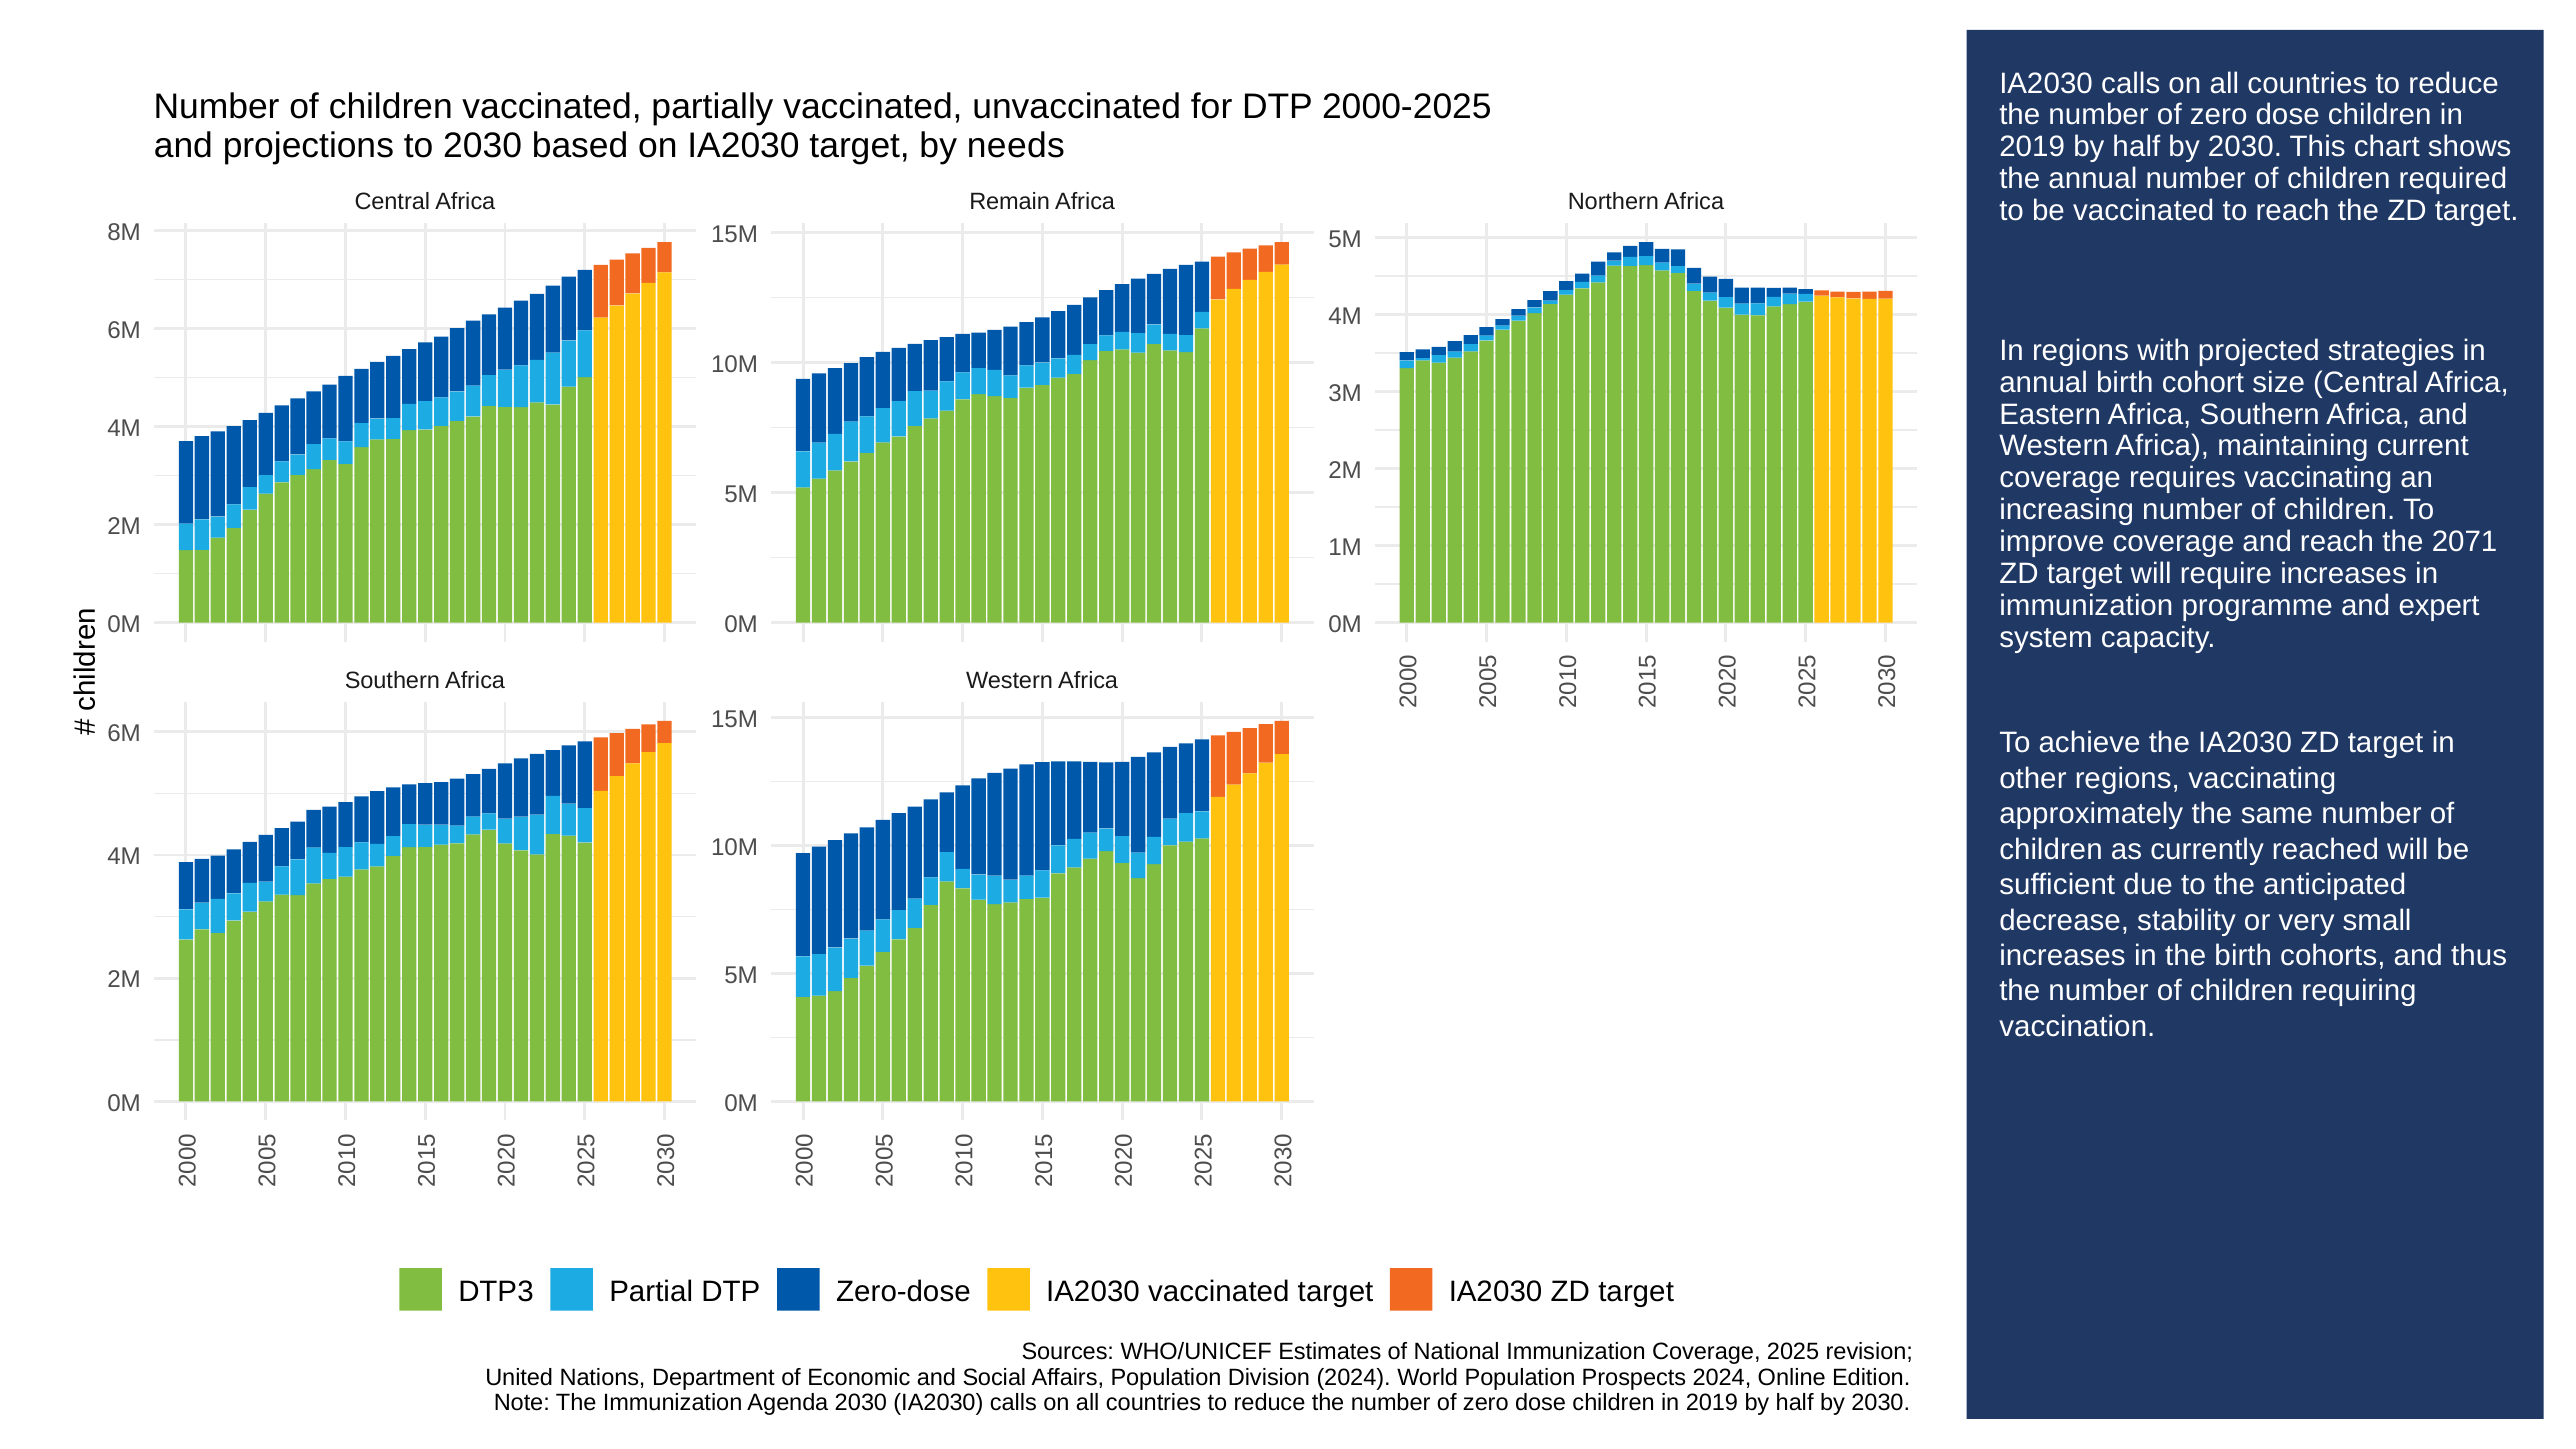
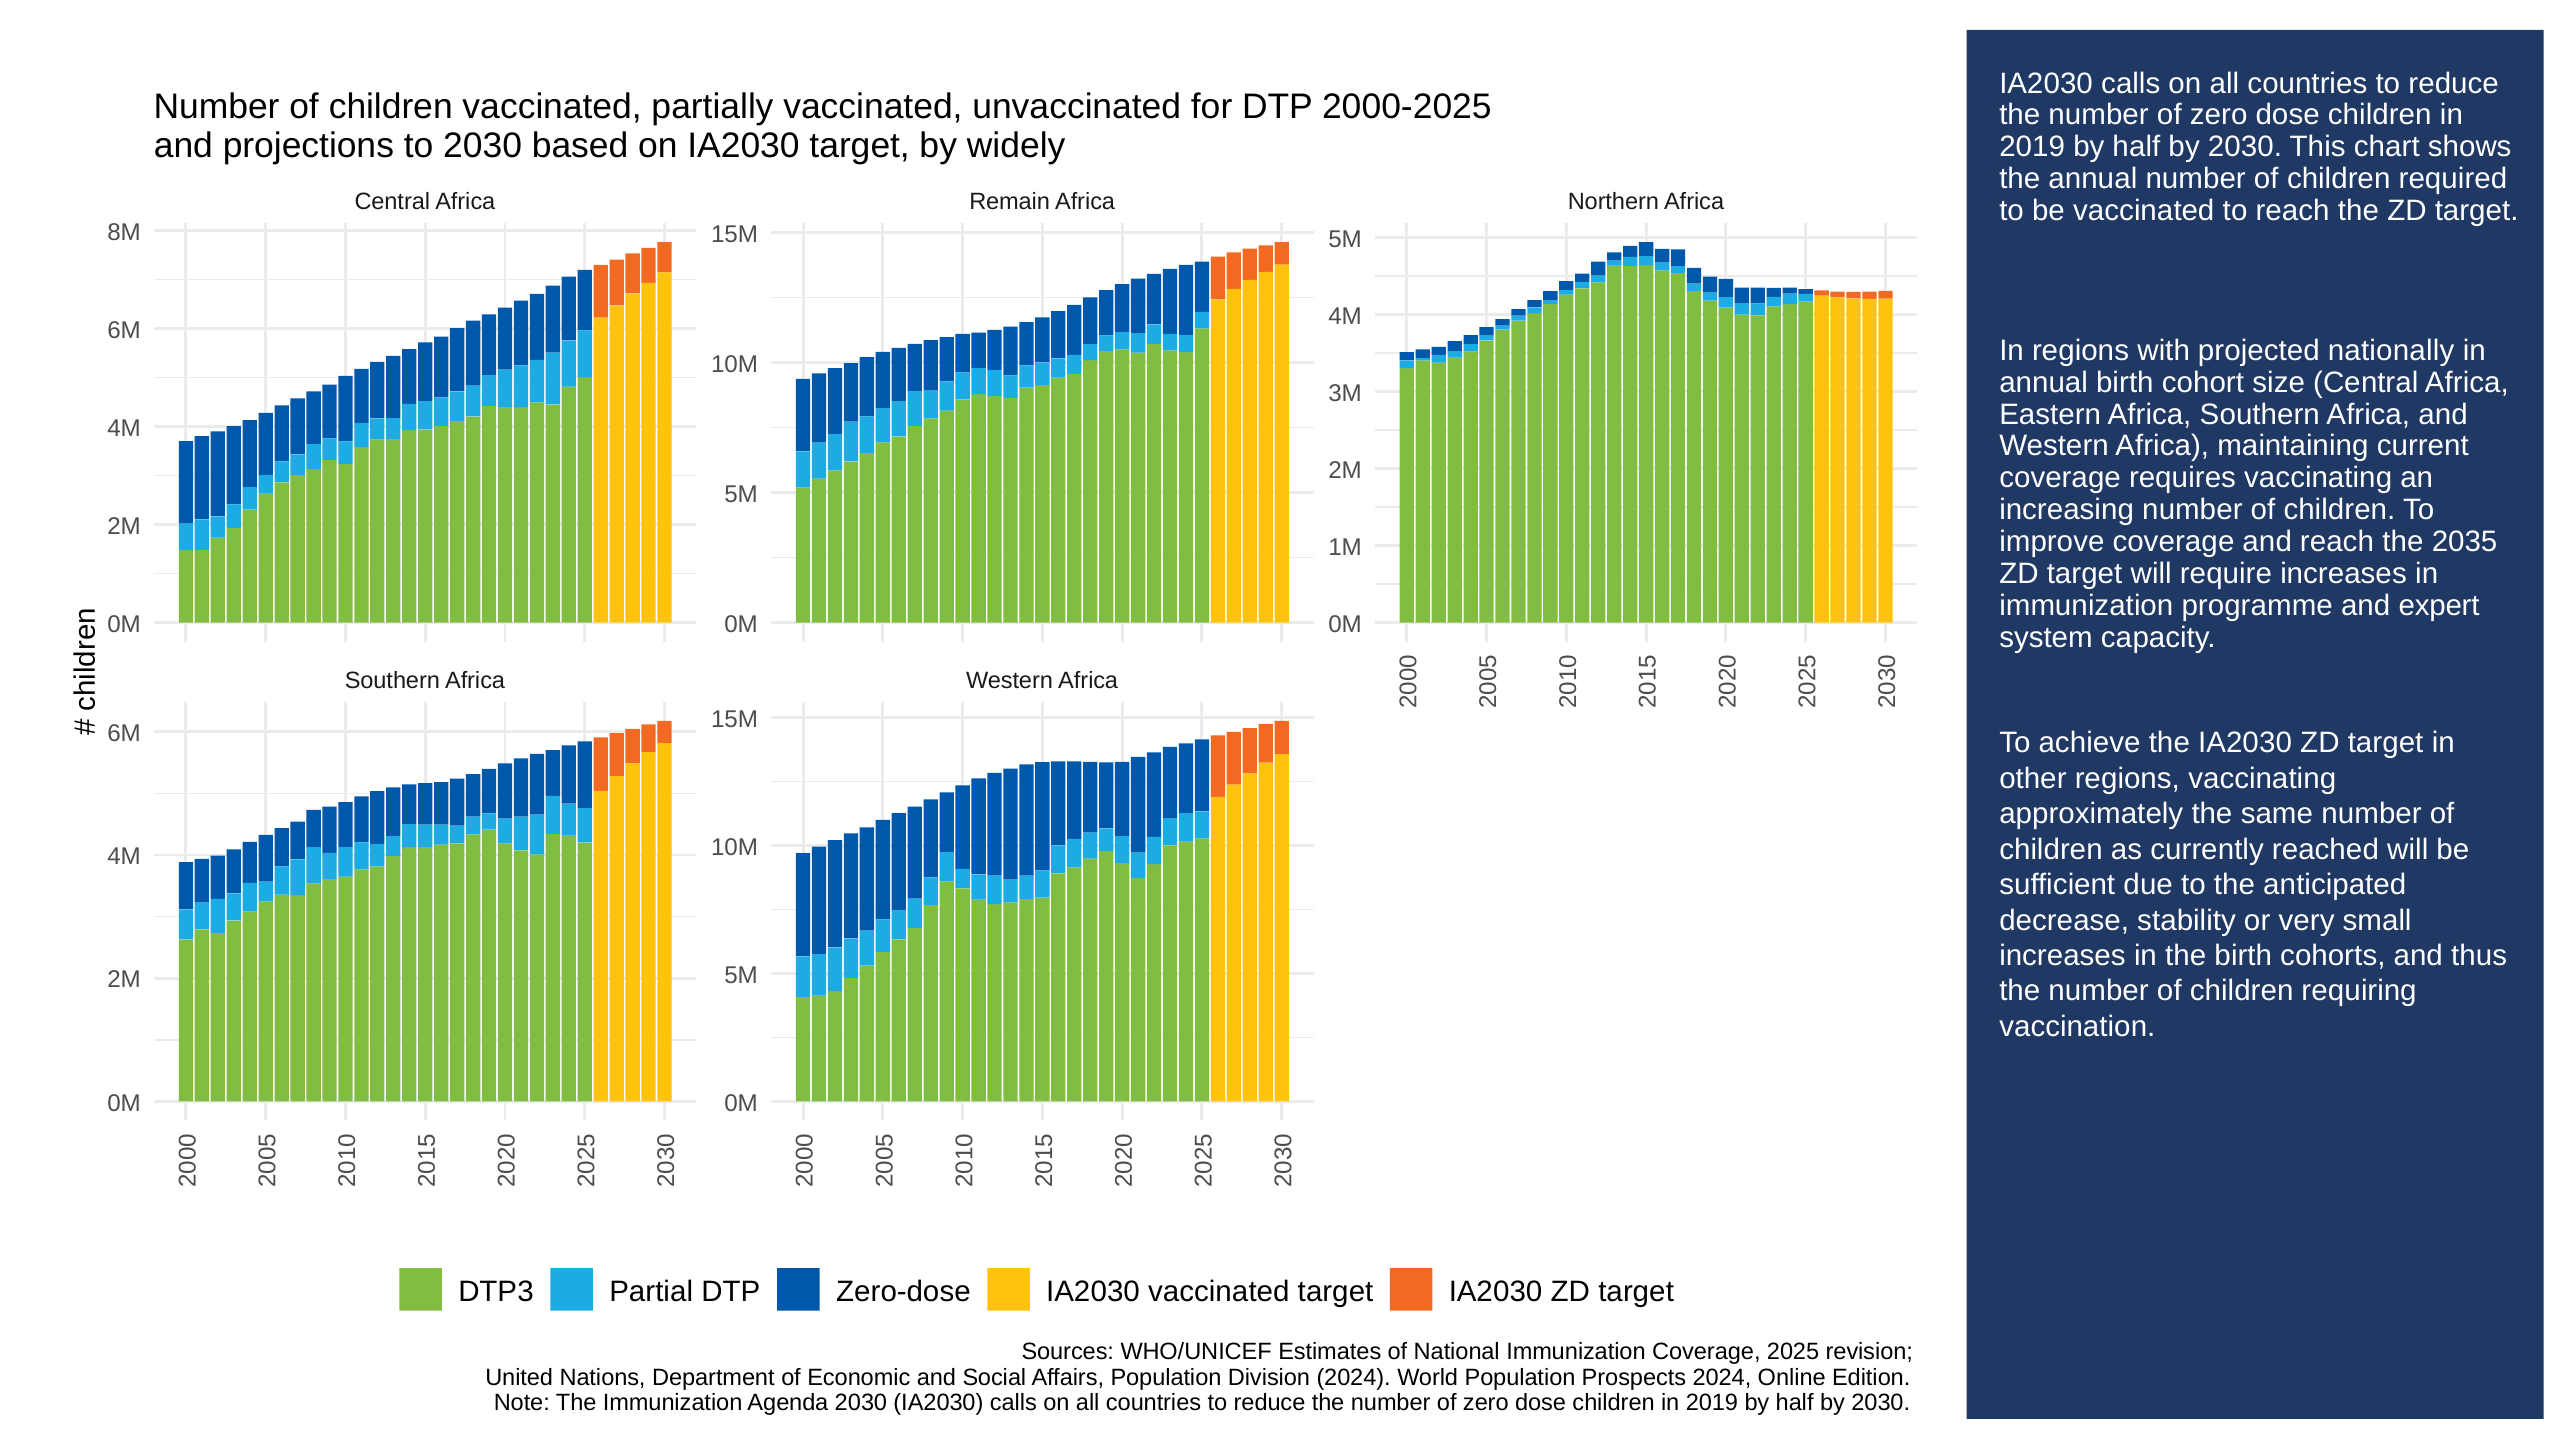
needs: needs -> widely (1016, 145)
strategies: strategies -> nationally (2391, 351)
2071: 2071 -> 2035 (2465, 542)
